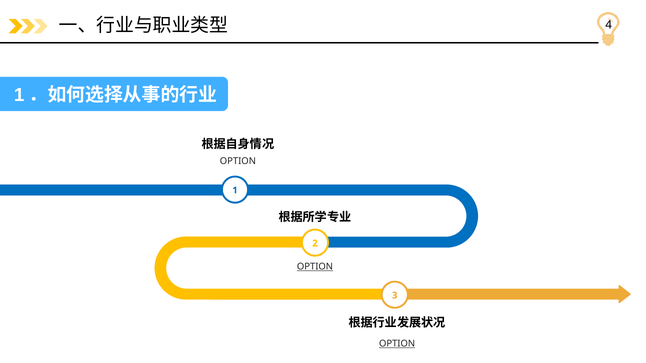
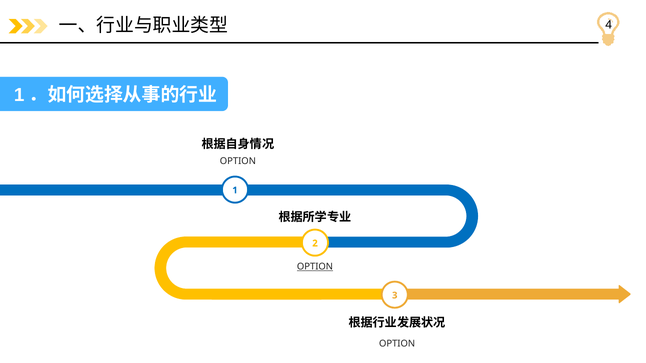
OPTION underline: present -> none (397, 344)
